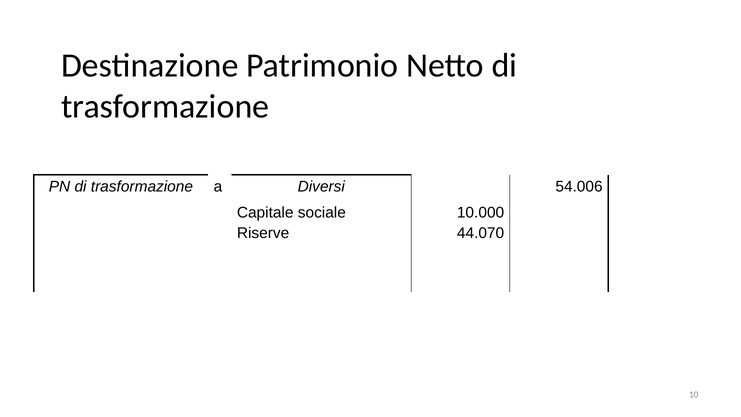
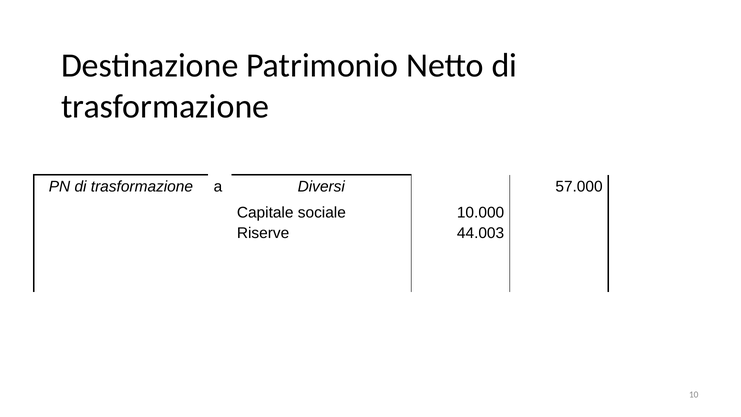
54.006: 54.006 -> 57.000 (579, 187)
44.070: 44.070 -> 44.003 (481, 233)
